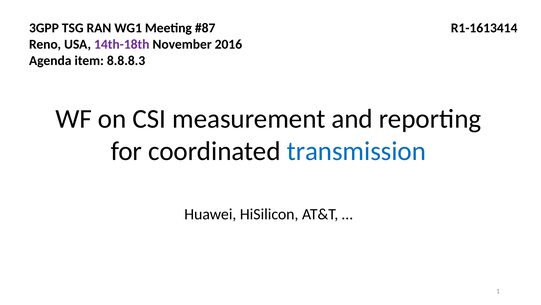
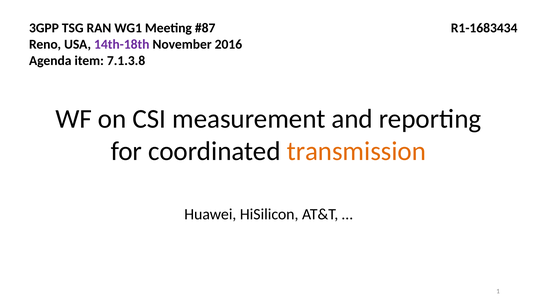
R1-1613414: R1-1613414 -> R1-1683434 (484, 28)
8.8.8.3: 8.8.8.3 -> 7.1.3.8 (126, 60)
transmission colour: blue -> orange (356, 151)
